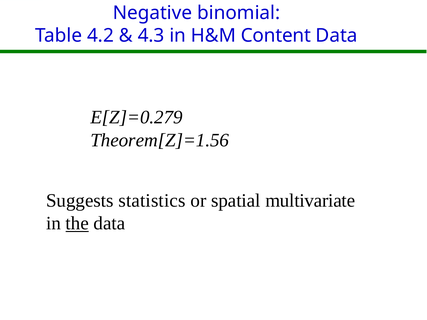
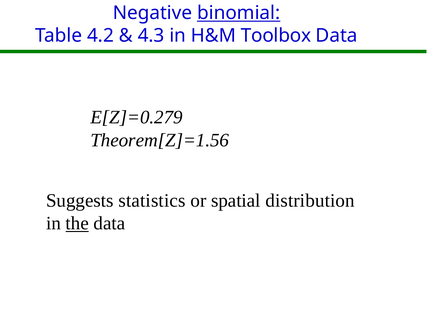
binomial underline: none -> present (239, 13)
Content: Content -> Toolbox (276, 36)
multivariate: multivariate -> distribution (310, 201)
